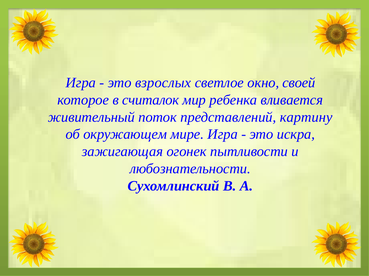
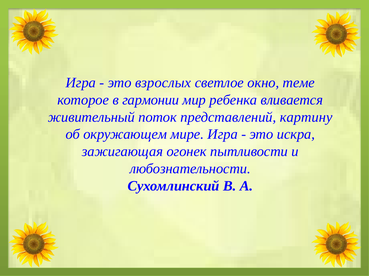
своей: своей -> теме (299, 83)
считалок: считалок -> гармонии (151, 100)
